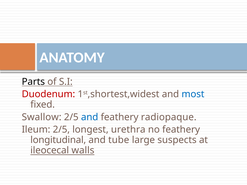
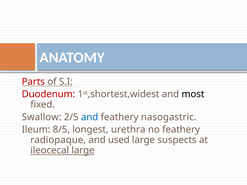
Parts colour: black -> red (33, 82)
most colour: blue -> black (193, 94)
radiopaque: radiopaque -> nasogastric (169, 117)
Ileum 2/5: 2/5 -> 8/5 (61, 130)
longitudinal: longitudinal -> radiopaque (58, 140)
tube: tube -> used (119, 140)
ileocecal walls: walls -> large (83, 150)
